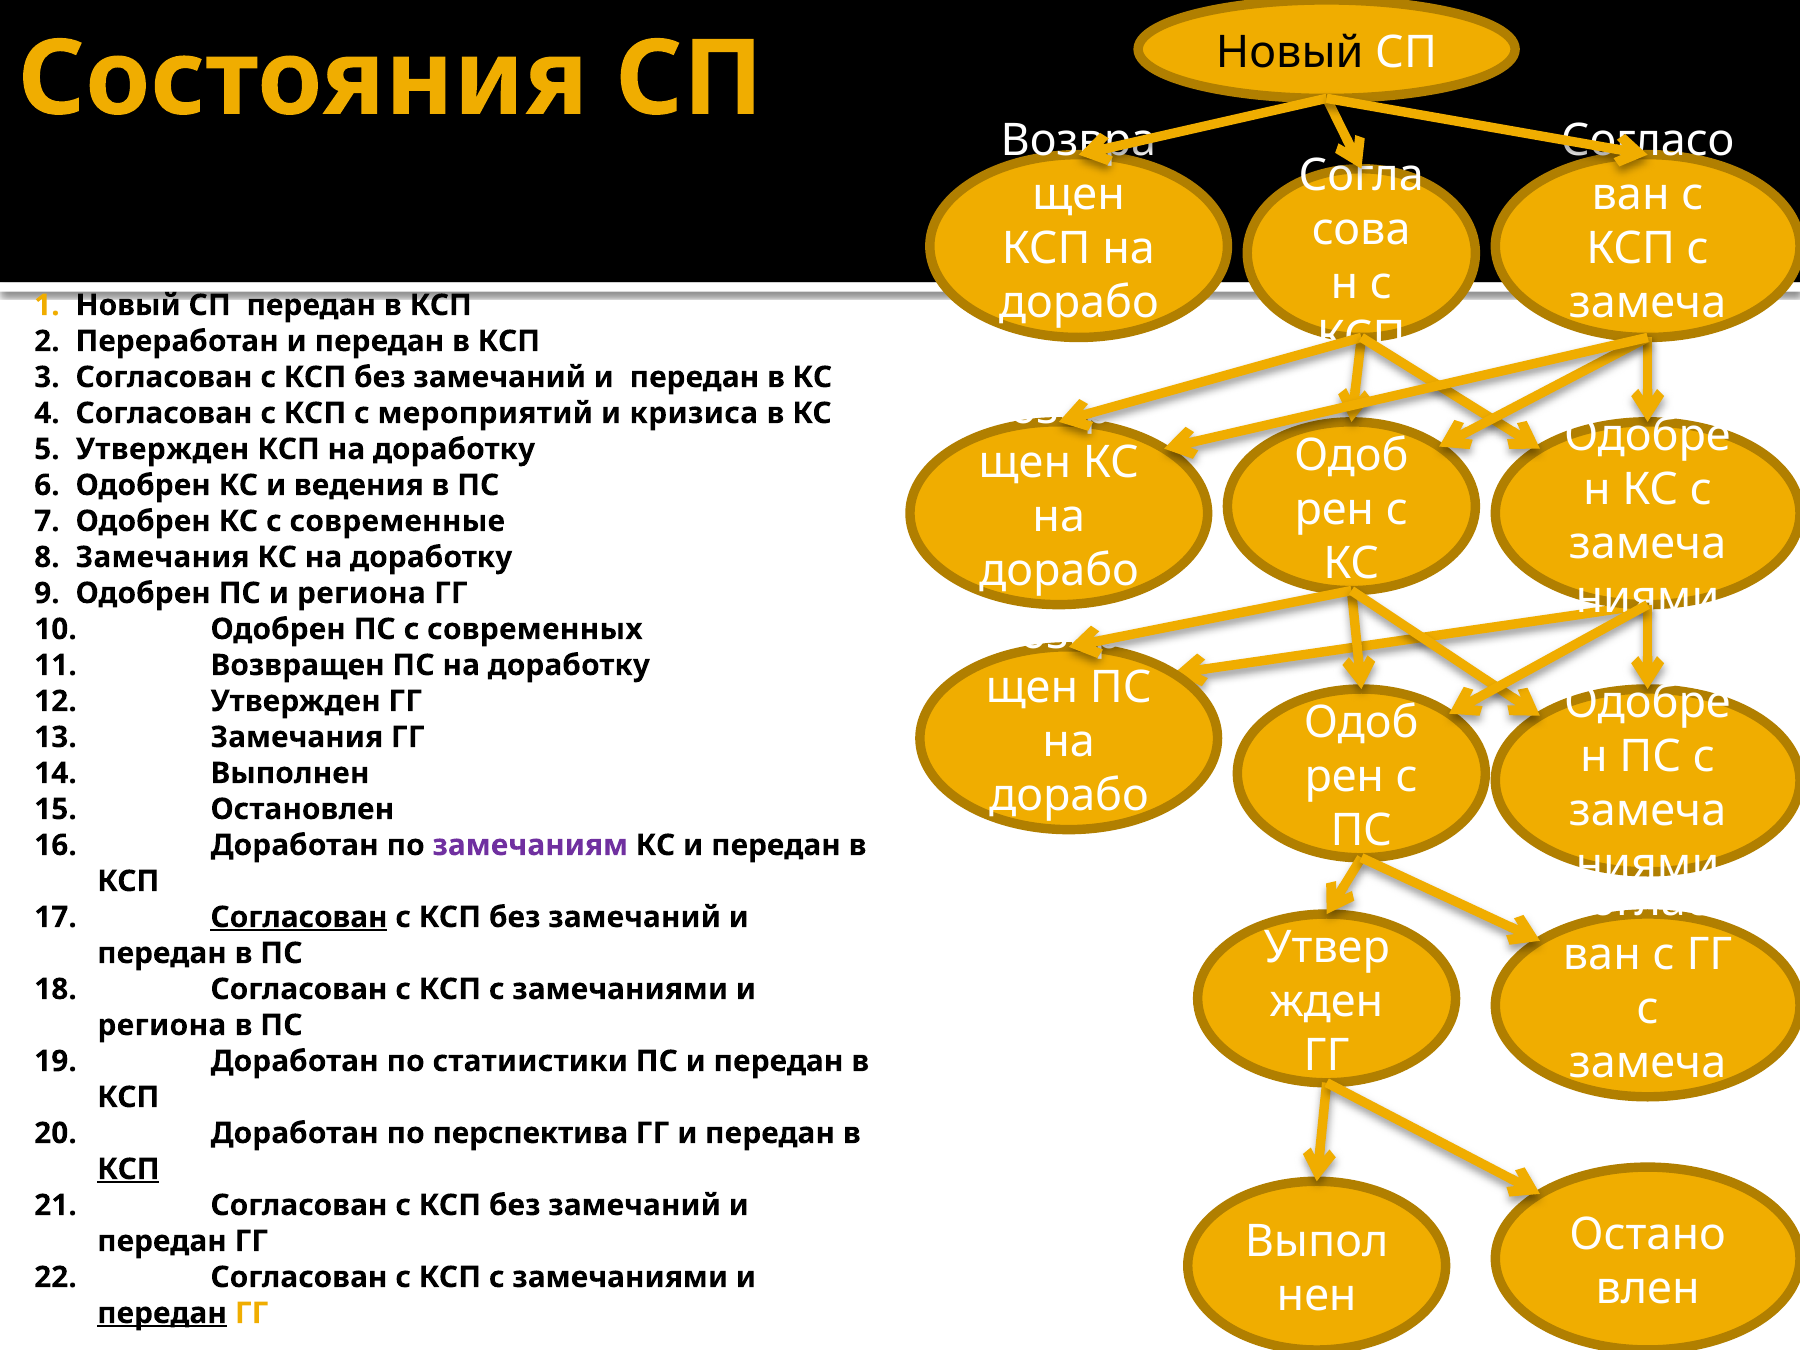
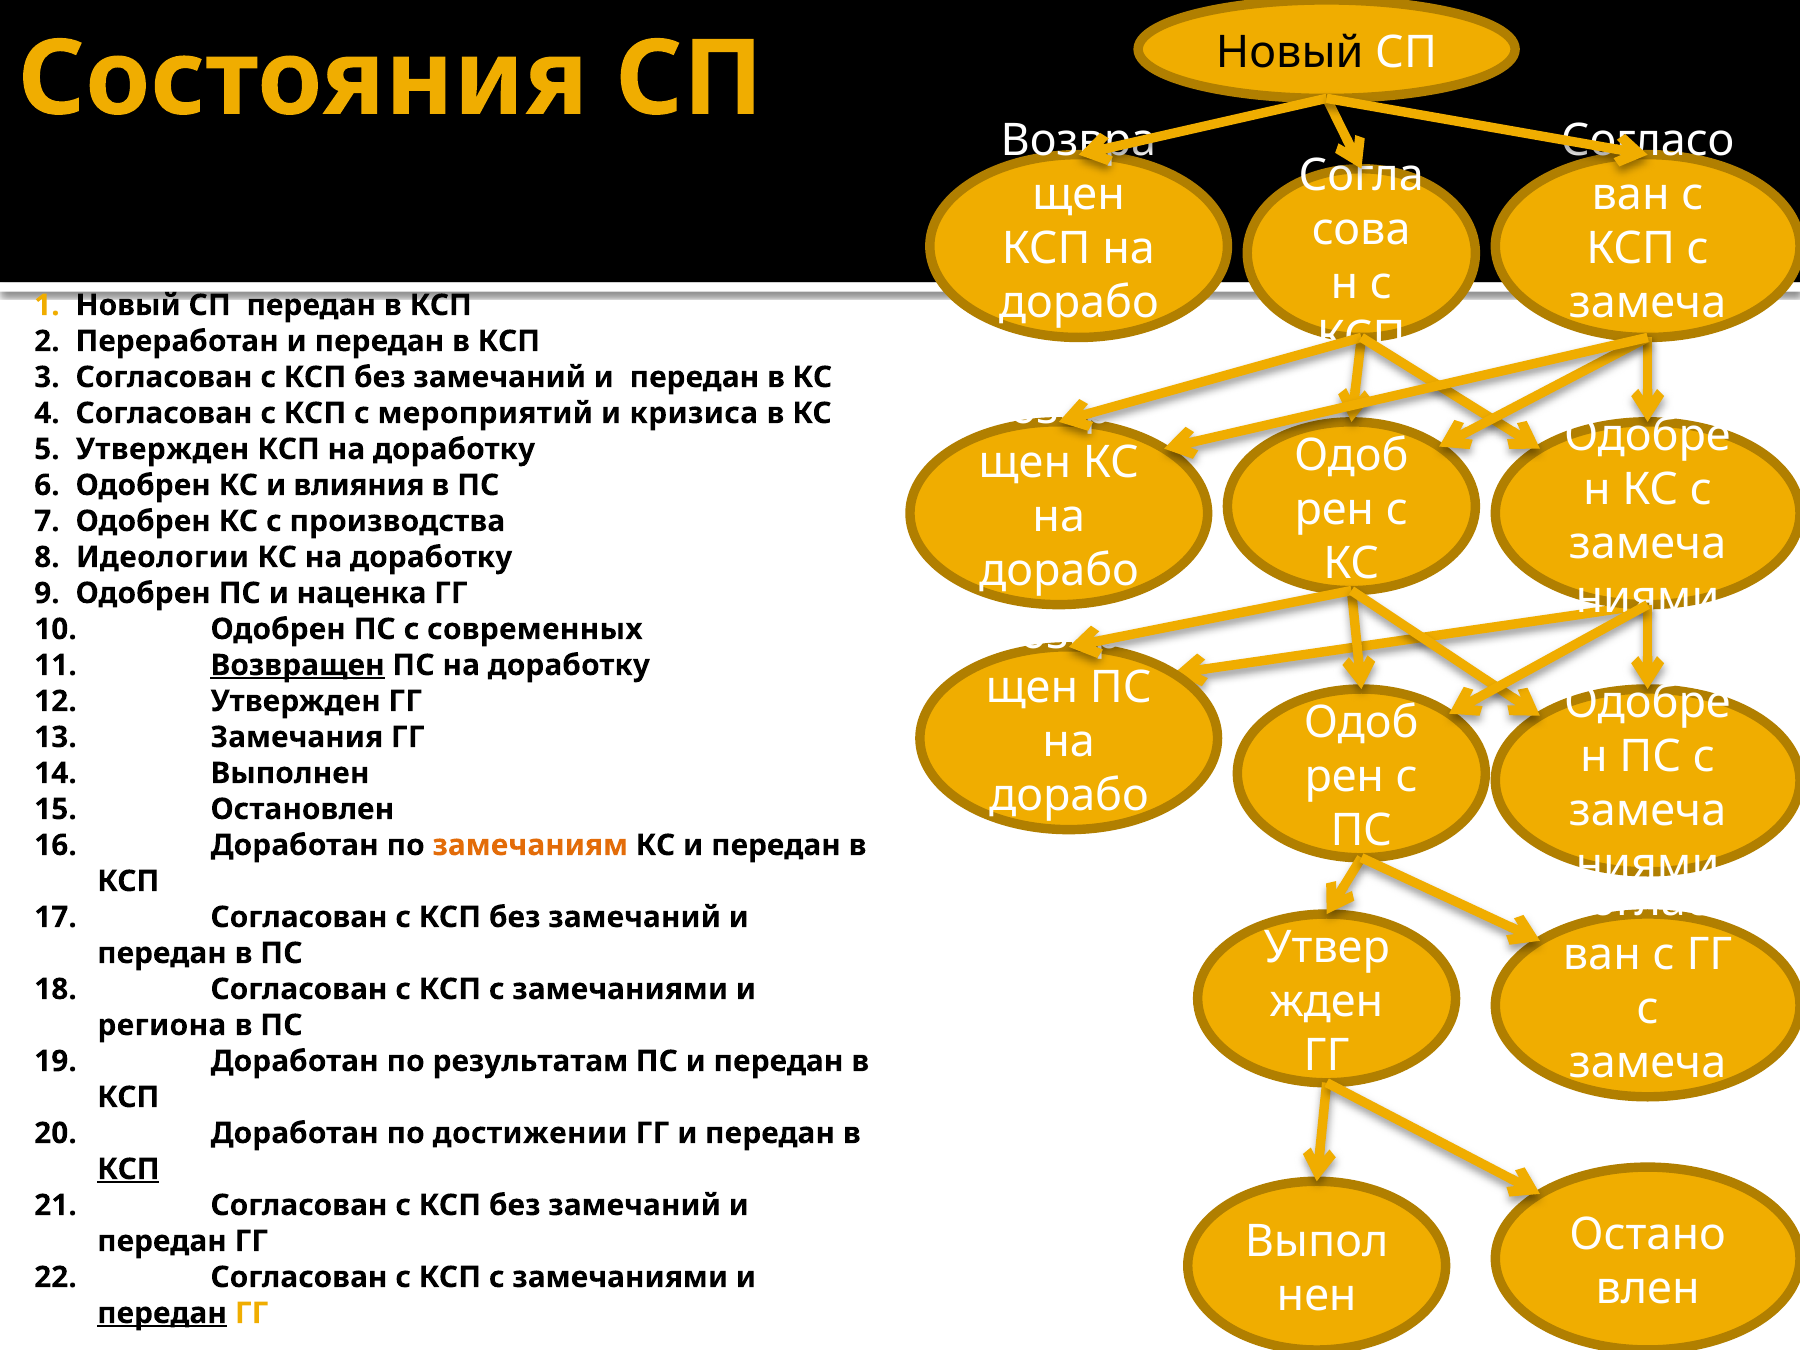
ведения: ведения -> влияния (359, 485)
современные: современные -> производства (397, 521)
8 Замечания: Замечания -> Идеологии (162, 557)
ПС и региона: региона -> наценка (362, 593)
Возвращен underline: none -> present (298, 665)
замечаниям colour: purple -> orange (530, 845)
Согласован underline: present -> none (299, 917)
статиистики: статиистики -> результатам (530, 1061)
перспектива: перспектива -> достижении (530, 1133)
